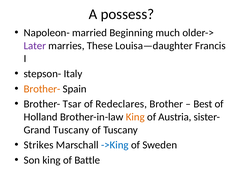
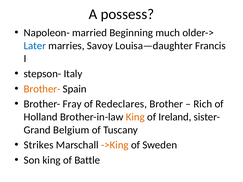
Later colour: purple -> blue (35, 46)
These: These -> Savoy (100, 46)
Tsar: Tsar -> Fray (72, 104)
Best: Best -> Rich (203, 104)
Austria: Austria -> Ireland (175, 117)
Tuscany: Tuscany -> Belgium (71, 130)
->King colour: blue -> orange (115, 145)
